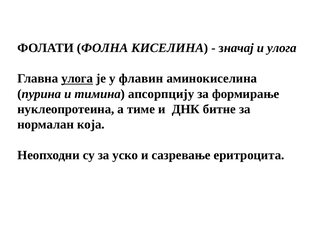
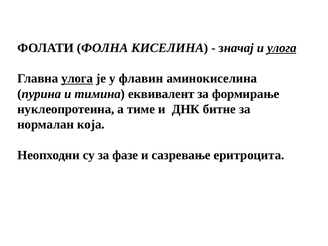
улога underline: none -> present (282, 48)
апсорпцију: апсорпцију -> еквивалент (161, 94)
уско: уско -> фазе (125, 155)
